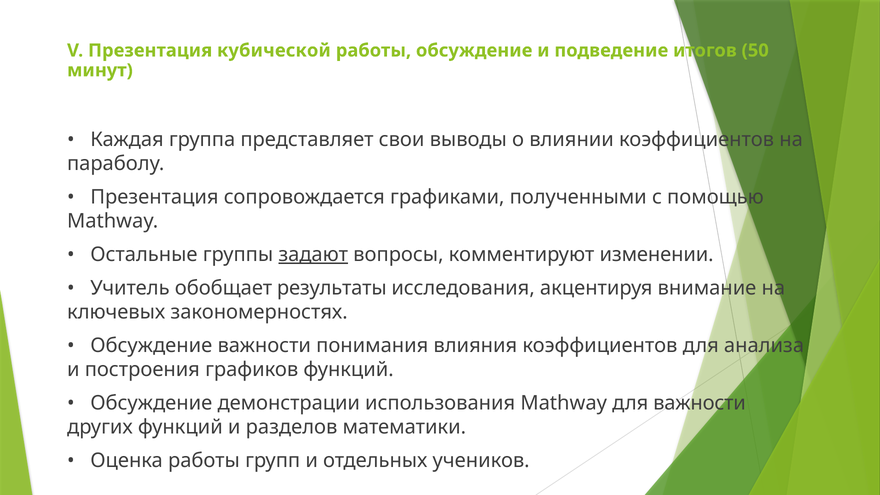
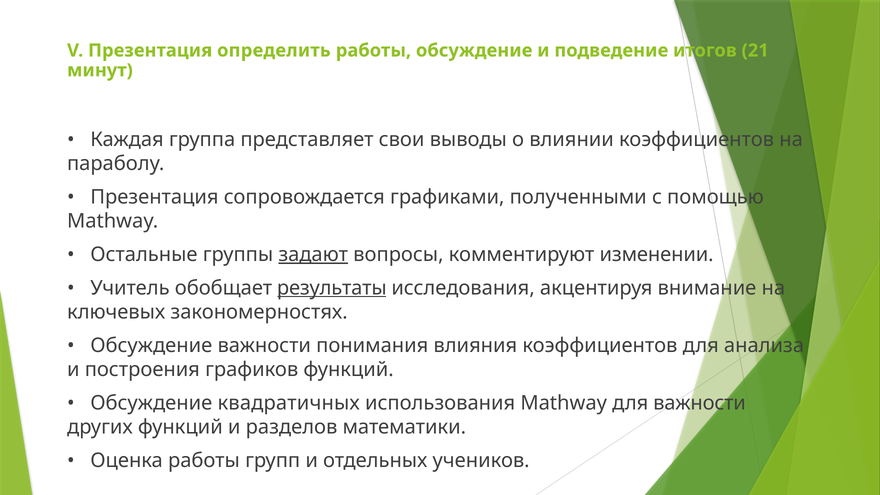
кубической: кубической -> определить (274, 51)
50: 50 -> 21 (755, 51)
результаты underline: none -> present (332, 288)
демонстрации: демонстрации -> квадратичных (289, 403)
